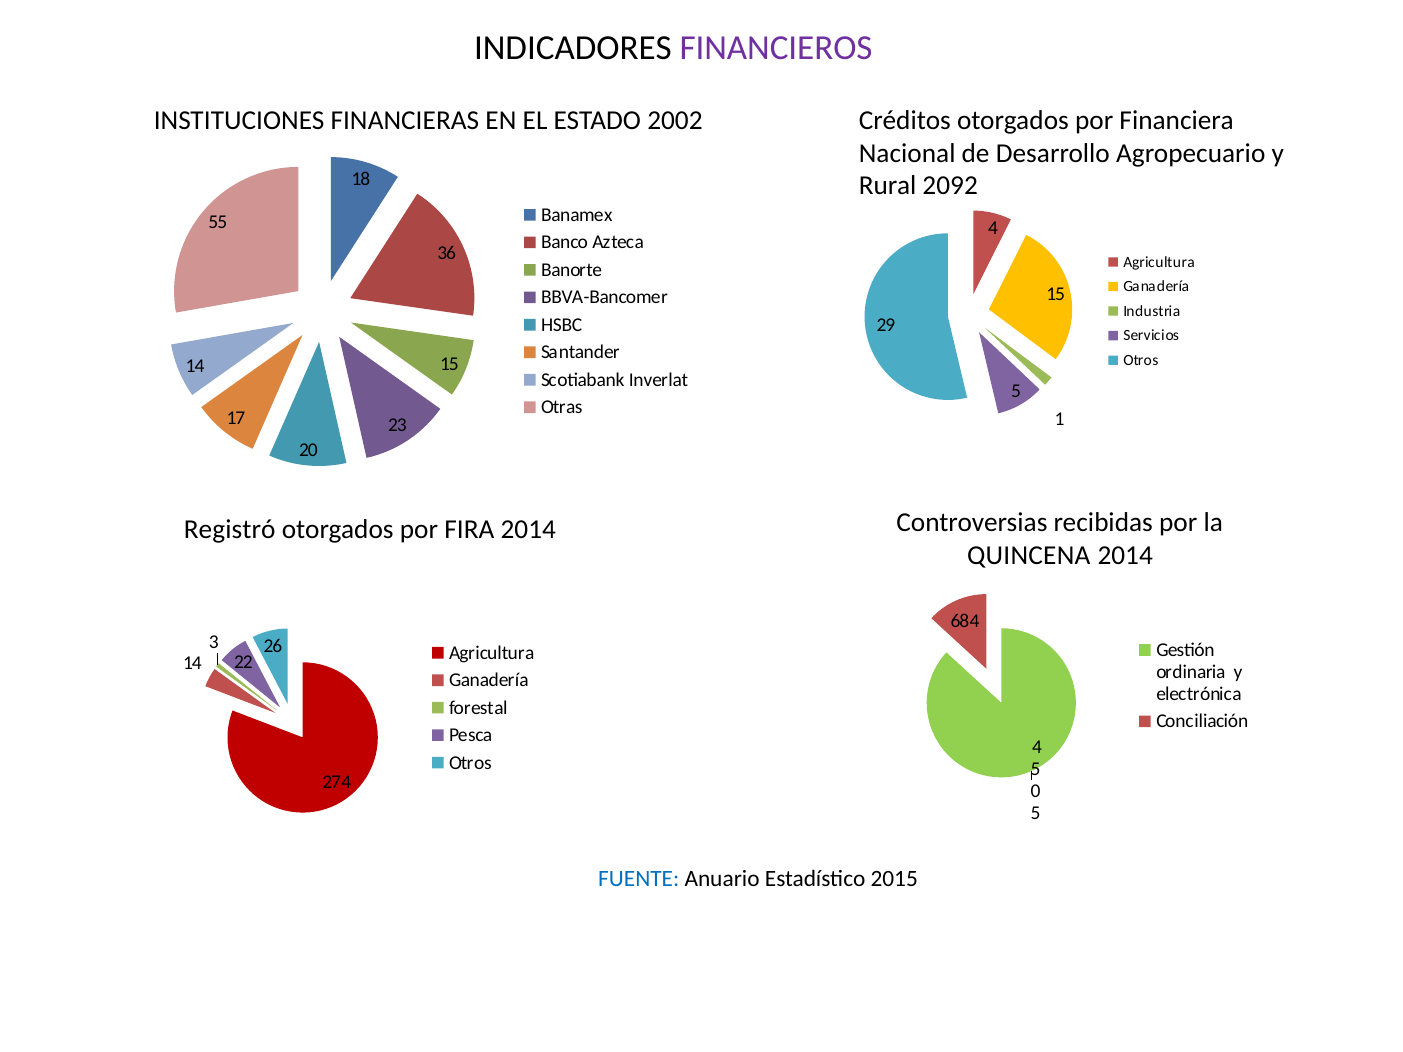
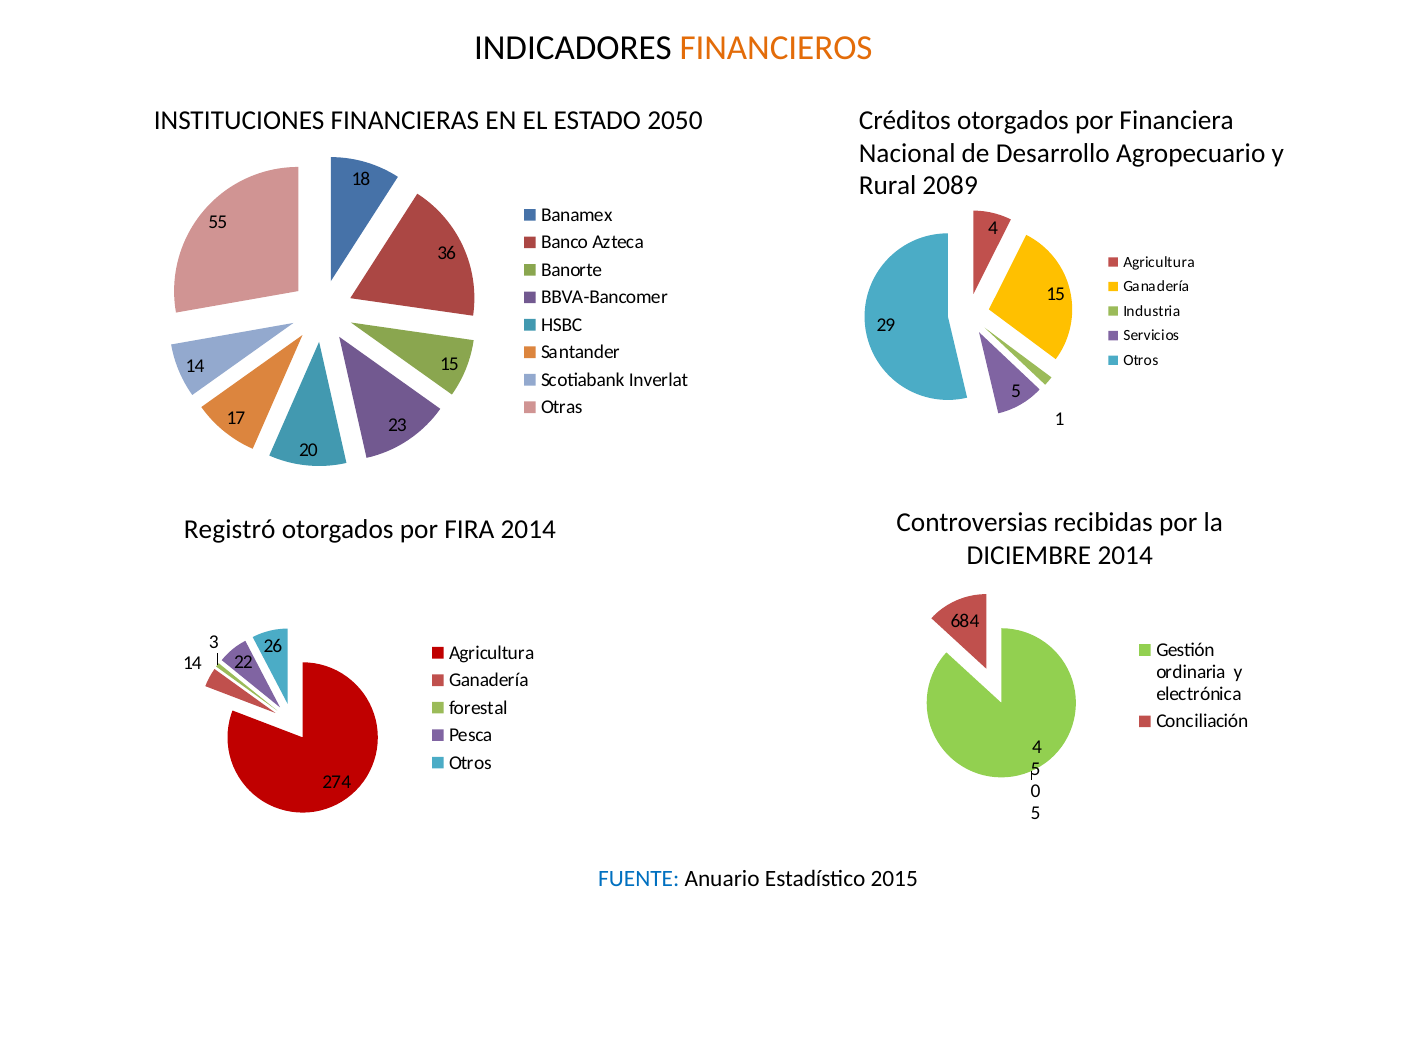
FINANCIEROS colour: purple -> orange (776, 48)
2002: 2002 -> 2050 (675, 120)
2092: 2092 -> 2089 (950, 186)
QUINCENA: QUINCENA -> DICIEMBRE (1029, 556)
